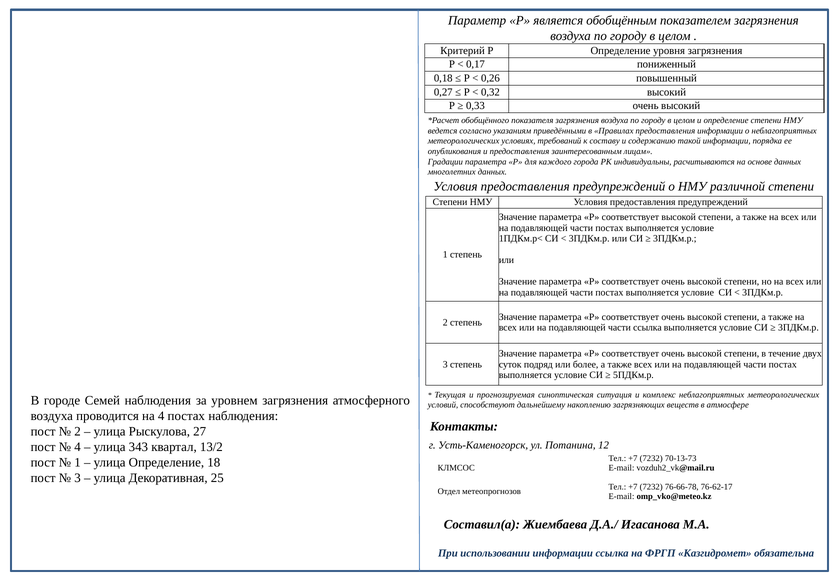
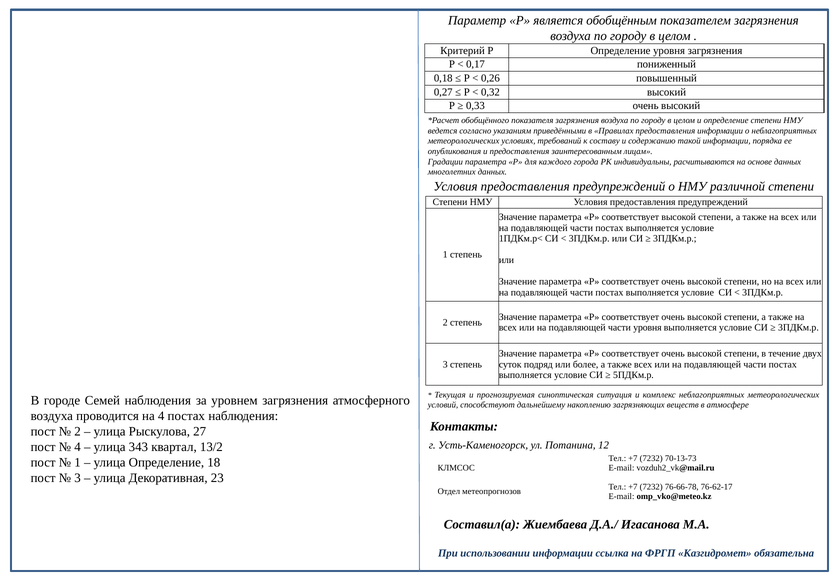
части ссылка: ссылка -> уровня (647, 328)
25: 25 -> 23 (217, 478)
